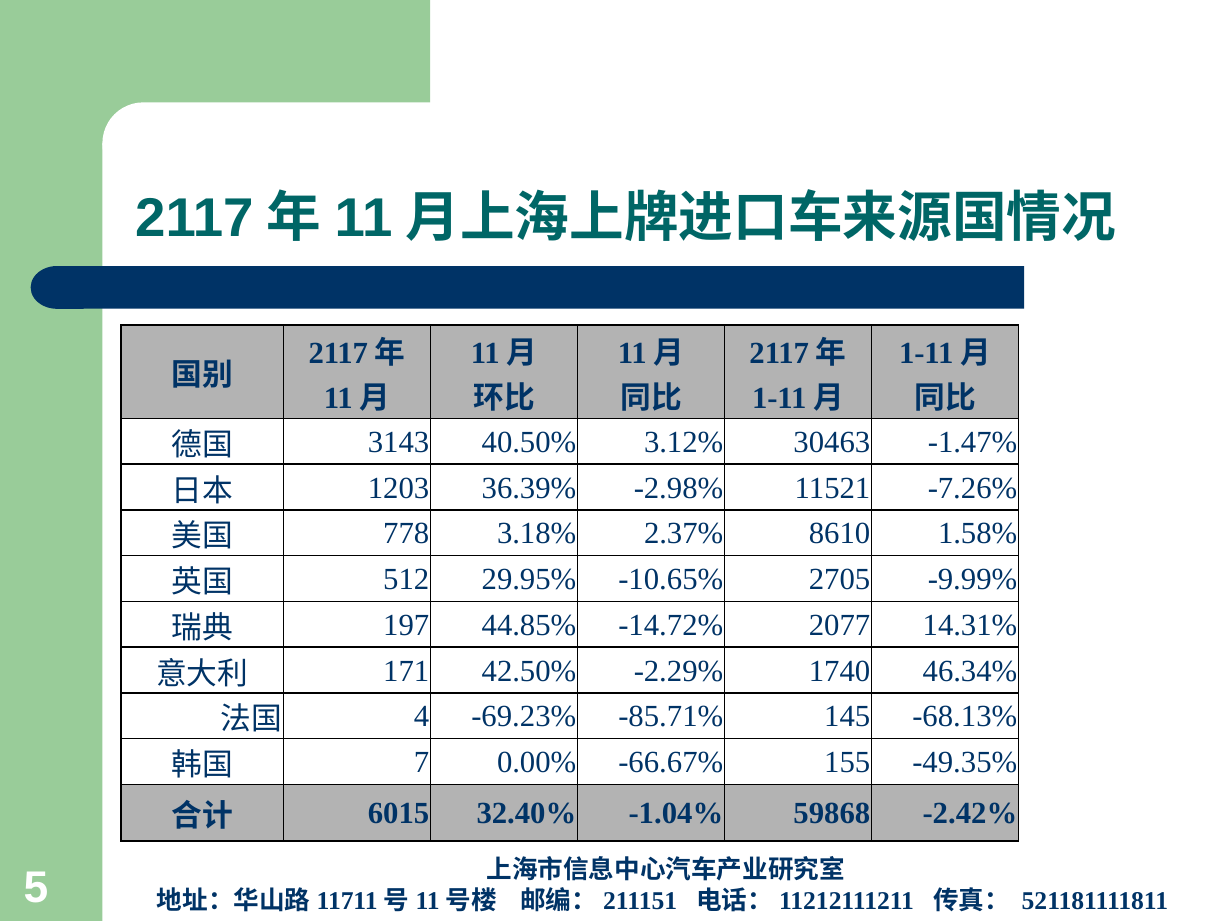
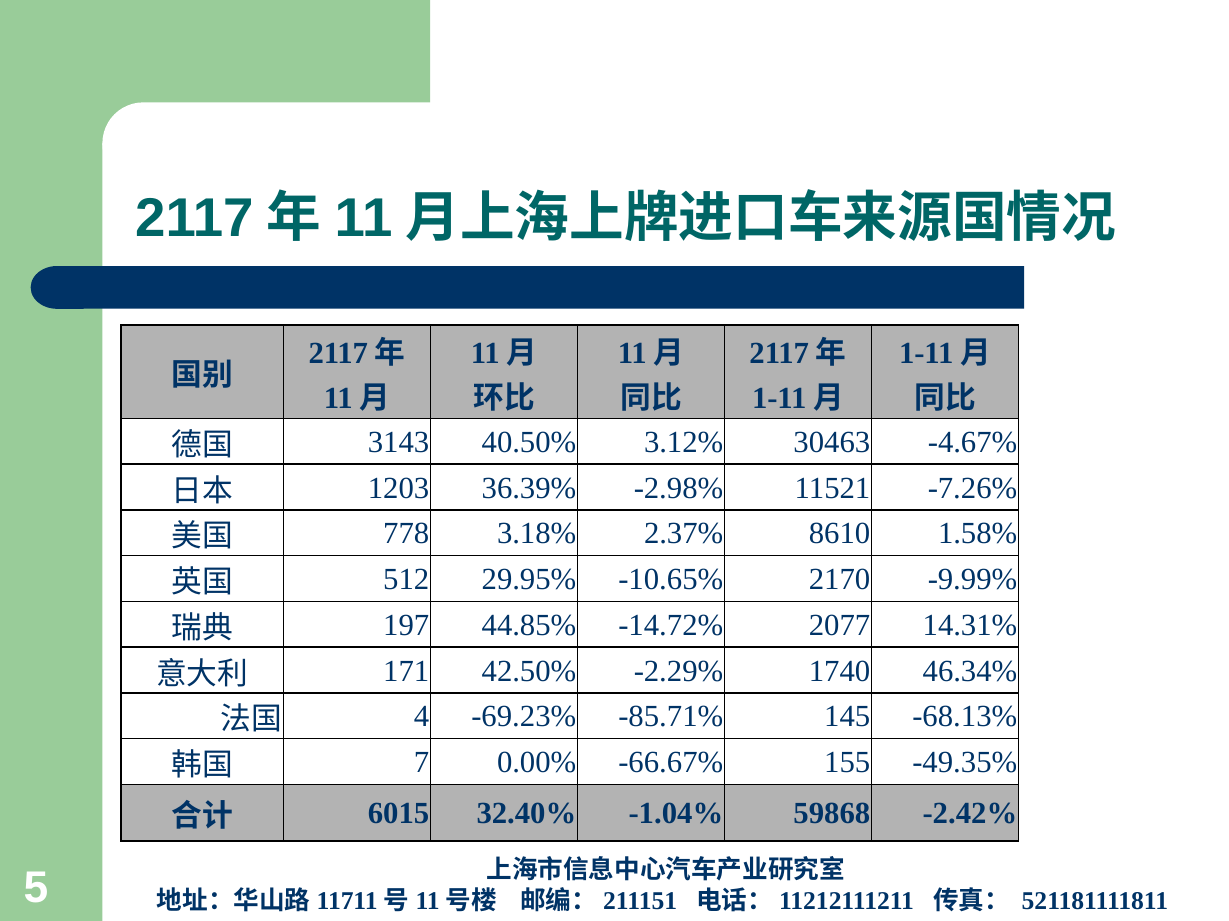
-1.47%: -1.47% -> -4.67% (973, 443)
2705: 2705 -> 2170 (840, 580)
